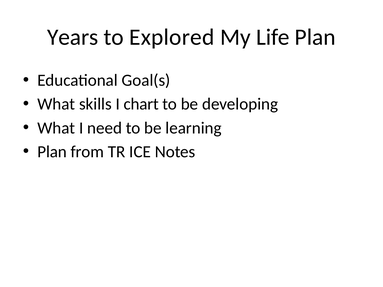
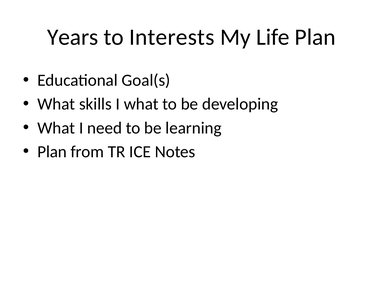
Explored: Explored -> Interests (172, 37)
I chart: chart -> what (141, 104)
